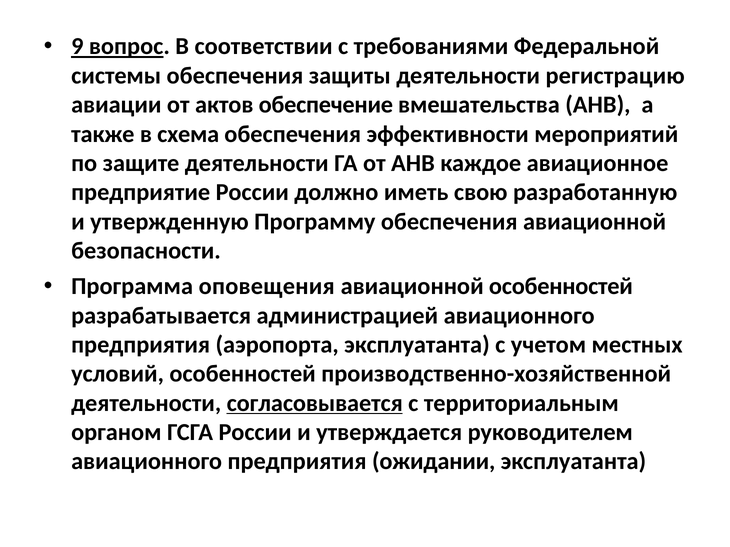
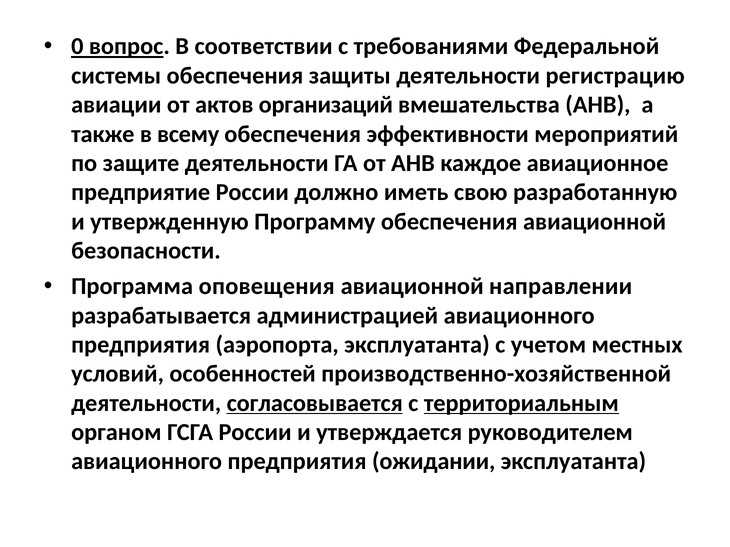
9: 9 -> 0 (77, 47)
обеспечение: обеспечение -> организаций (326, 105)
схема: схема -> всему (188, 134)
авиационной особенностей: особенностей -> направлении (561, 287)
территориальным underline: none -> present (521, 403)
